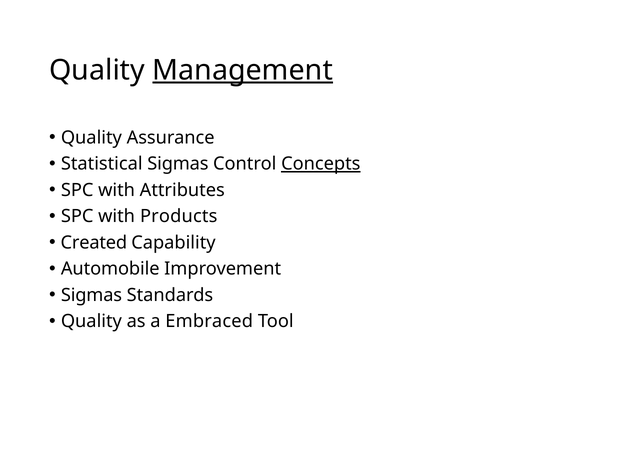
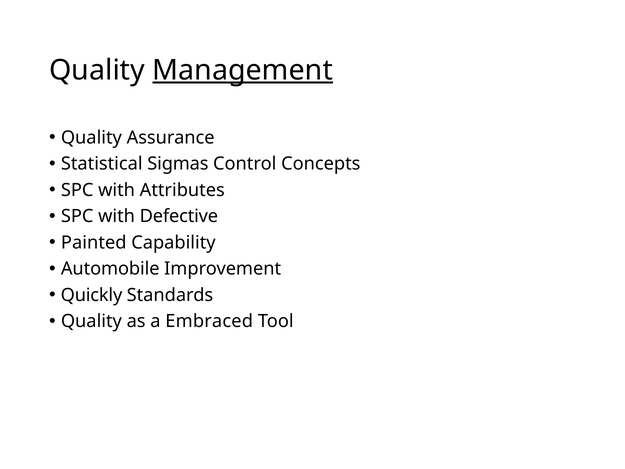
Concepts underline: present -> none (321, 164)
Products: Products -> Defective (179, 216)
Created: Created -> Painted (94, 242)
Sigmas: Sigmas -> Quickly (92, 295)
